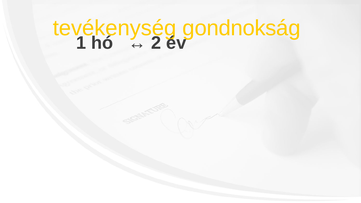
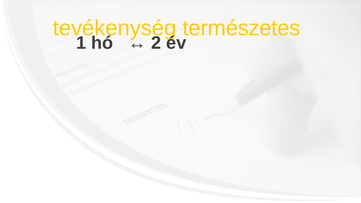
gondnokság: gondnokság -> természetes (241, 28)
